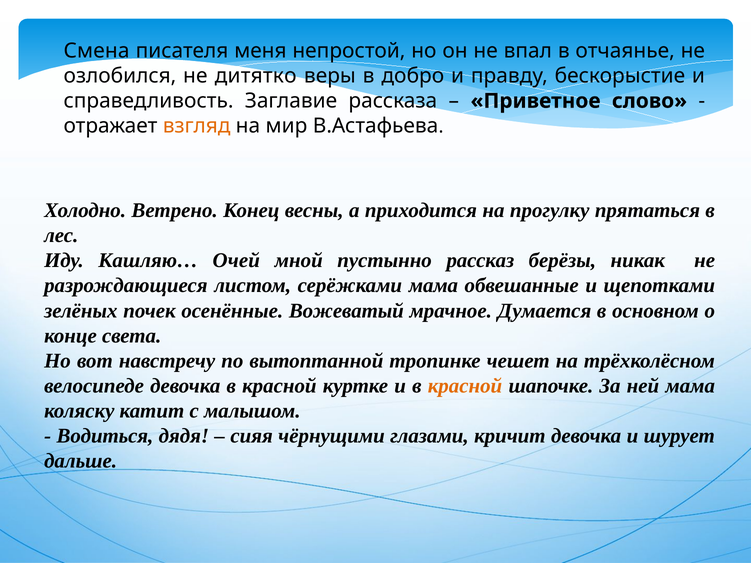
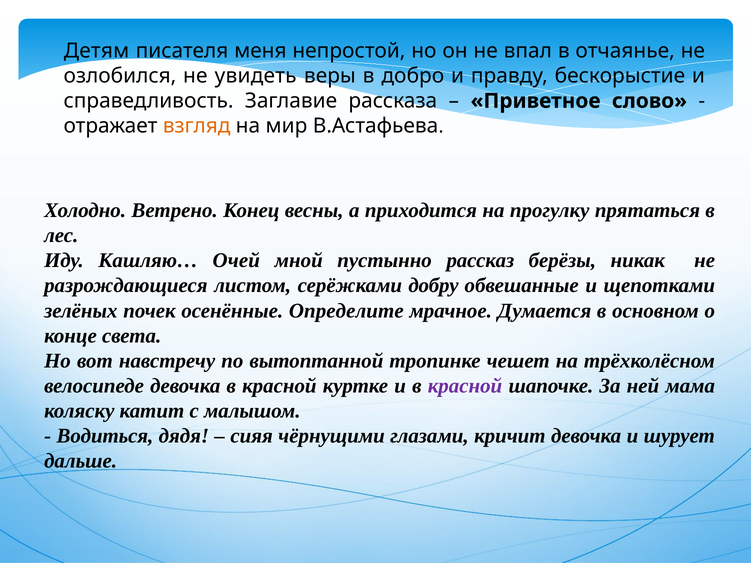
Смена: Смена -> Детям (97, 51)
дитятко: дитятко -> увидеть (256, 76)
серёжками мама: мама -> добру (433, 286)
Вожеватый: Вожеватый -> Определите (346, 311)
красной colour: orange -> purple (465, 386)
